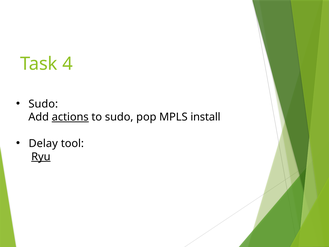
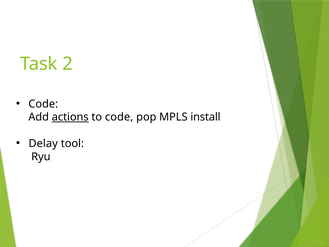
4: 4 -> 2 (67, 64)
Sudo: Sudo -> Code (43, 104)
to sudo: sudo -> code (119, 117)
Ryu underline: present -> none (41, 156)
